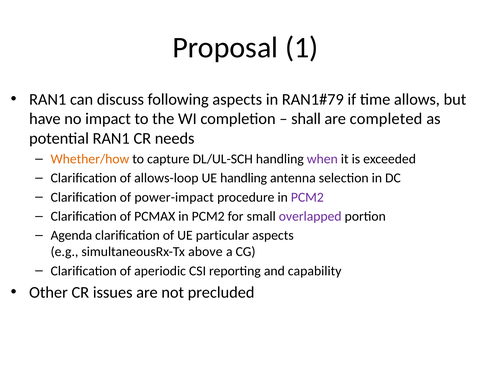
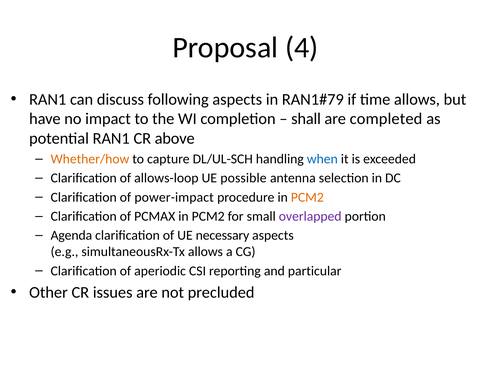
1: 1 -> 4 (302, 48)
needs: needs -> above (175, 139)
when colour: purple -> blue (322, 159)
UE handling: handling -> possible (243, 178)
PCM2 colour: purple -> orange (307, 197)
particular: particular -> necessary (223, 236)
simultaneousRx-Tx above: above -> allows (205, 252)
capability: capability -> particular (315, 271)
